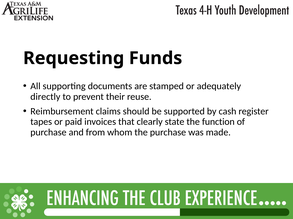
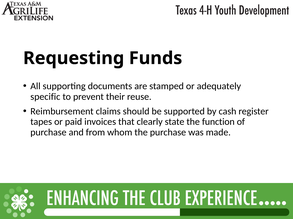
directly: directly -> specific (45, 97)
